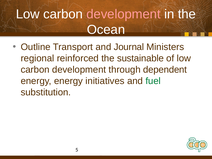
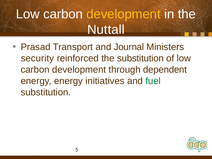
development colour: pink -> yellow (124, 14)
Ocean: Ocean -> Nuttall (106, 30)
Outline: Outline -> Prasad (36, 47)
regional: regional -> security (37, 58)
the sustainable: sustainable -> substitution (140, 58)
